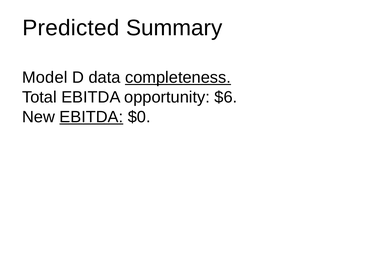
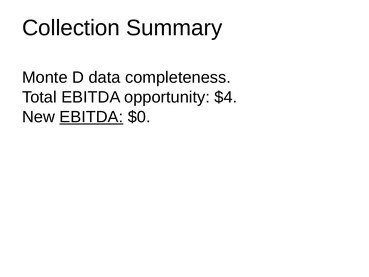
Predicted: Predicted -> Collection (71, 28)
Model: Model -> Monte (45, 77)
completeness underline: present -> none (178, 77)
$6: $6 -> $4 (226, 97)
